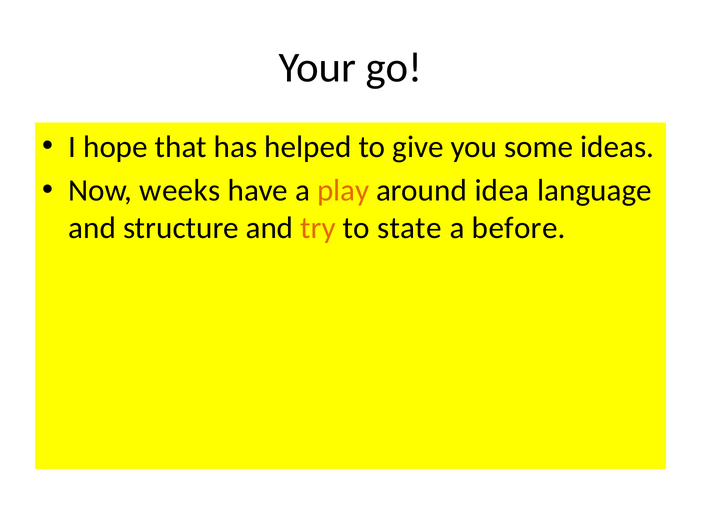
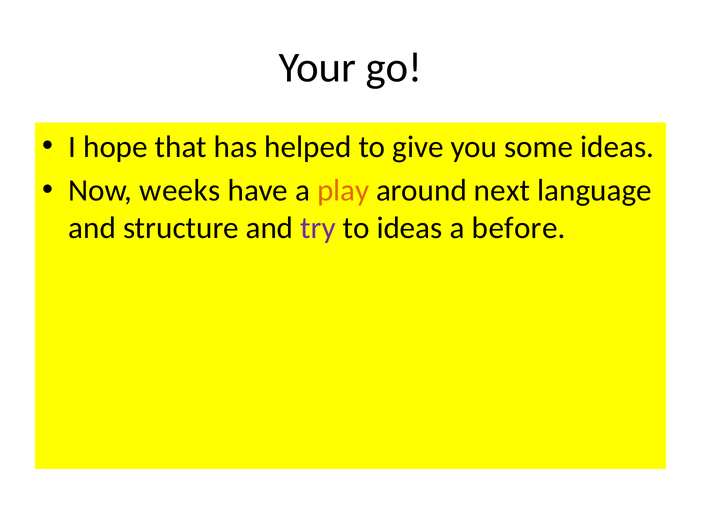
idea: idea -> next (502, 191)
try colour: orange -> purple (318, 228)
to state: state -> ideas (410, 228)
